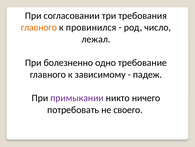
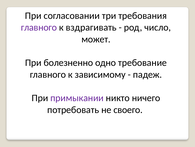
главного colour: orange -> purple (39, 27)
провинился: провинился -> вздрагивать (91, 27)
лежал: лежал -> может (96, 39)
